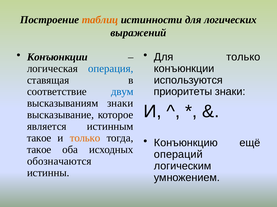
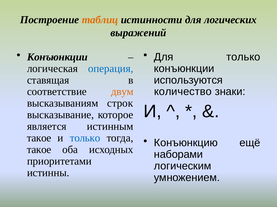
приоритеты: приоритеты -> количество (183, 92)
двум colour: blue -> orange (122, 92)
высказываниям знаки: знаки -> строк (120, 104)
только colour: orange -> blue (85, 139)
операций: операций -> наборами (178, 155)
обозначаются: обозначаются -> приоритетами (59, 162)
